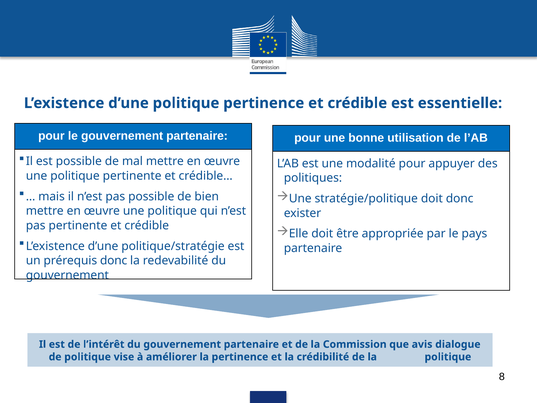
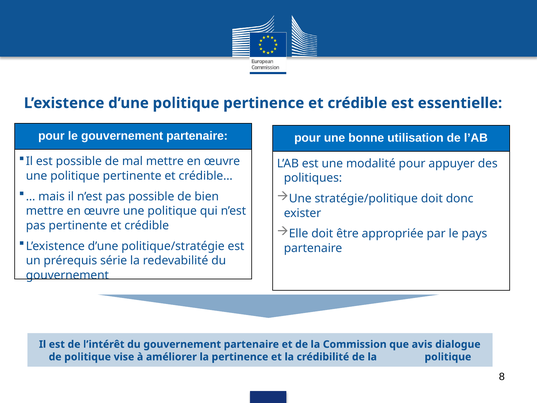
prérequis donc: donc -> série (114, 261)
